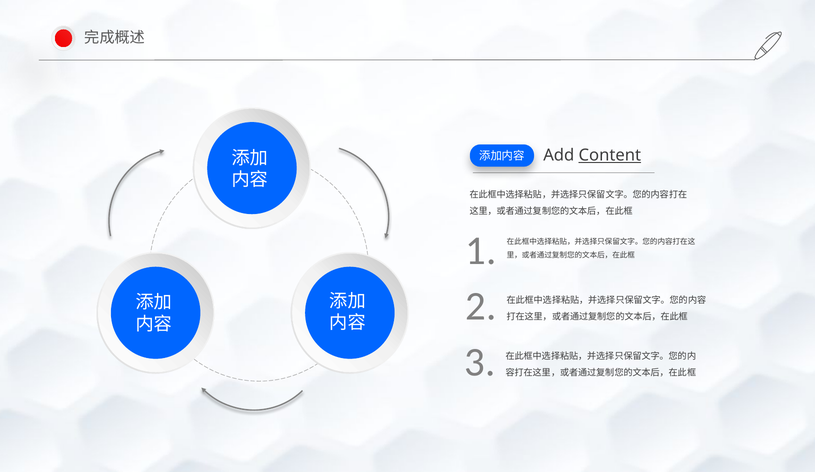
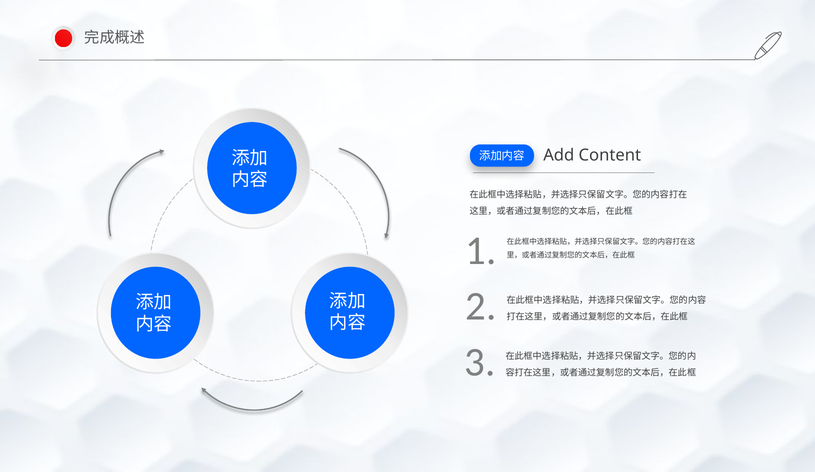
Content underline: present -> none (610, 155)
